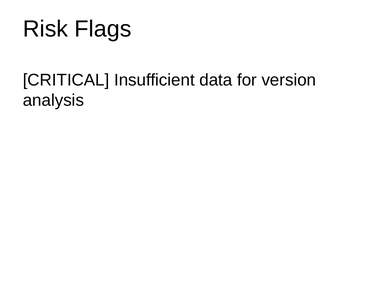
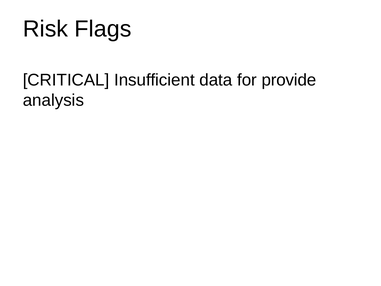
version: version -> provide (289, 80)
